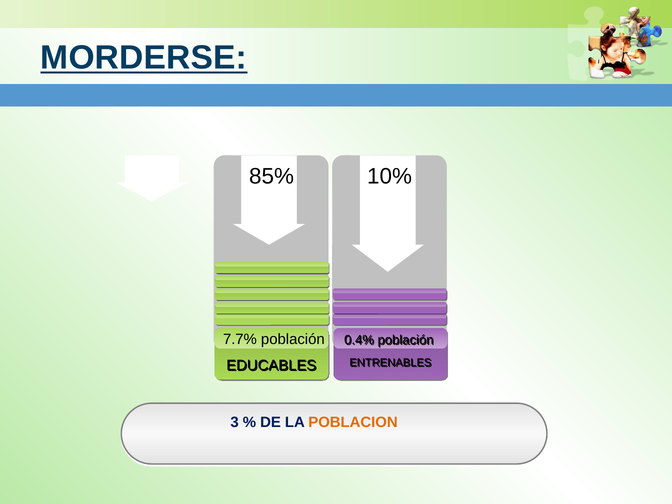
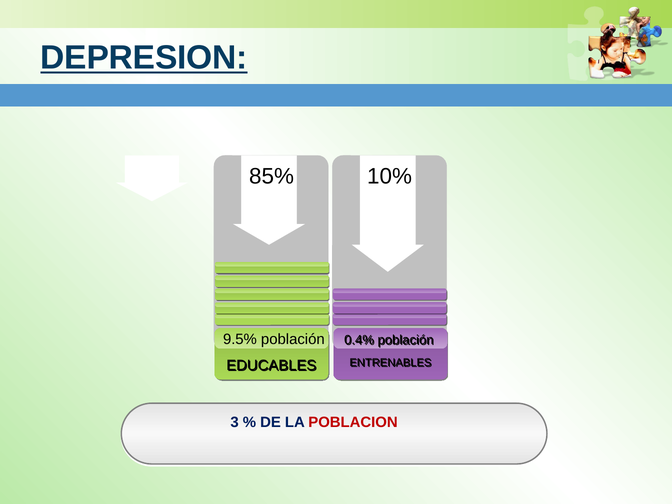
MORDERSE: MORDERSE -> DEPRESION (144, 58)
7.7%: 7.7% -> 9.5% (240, 339)
POBLACION colour: orange -> red (353, 422)
